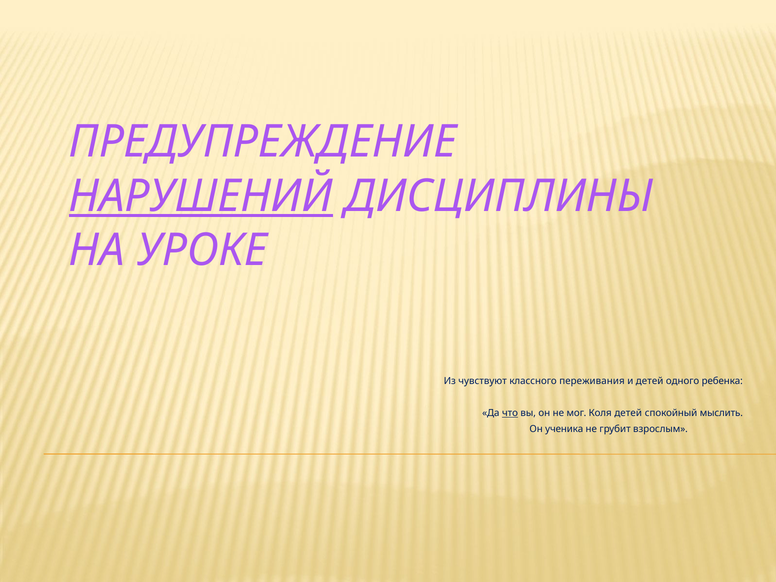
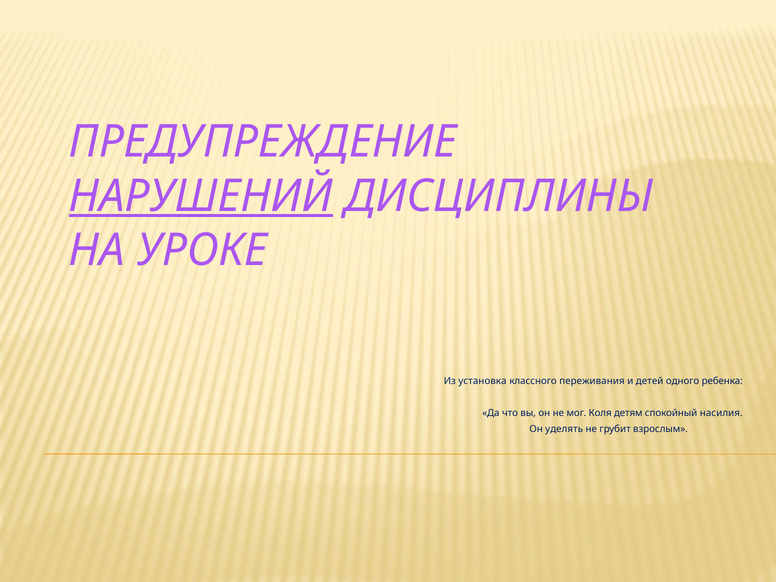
чувствуют: чувствуют -> установка (483, 381)
что underline: present -> none (510, 413)
Коля детей: детей -> детям (628, 413)
мыслить: мыслить -> насилия (721, 413)
ученика: ученика -> уделять (564, 429)
